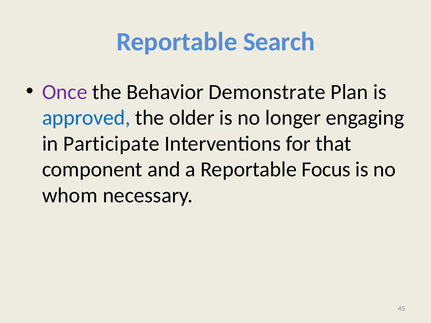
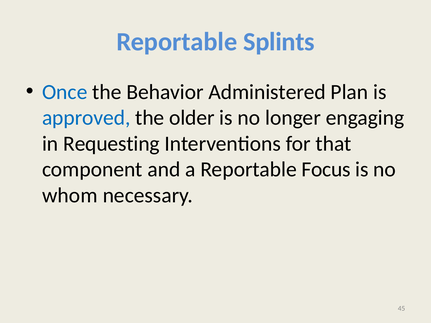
Search: Search -> Splints (279, 42)
Once colour: purple -> blue (65, 92)
Demonstrate: Demonstrate -> Administered (267, 92)
Participate: Participate -> Requesting (111, 144)
